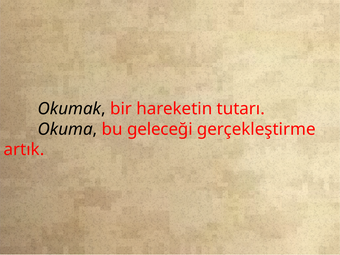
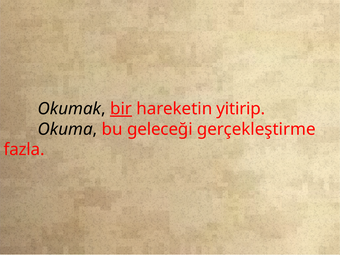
bir underline: none -> present (121, 109)
tutarı: tutarı -> yitirip (241, 109)
artık: artık -> fazla (24, 150)
